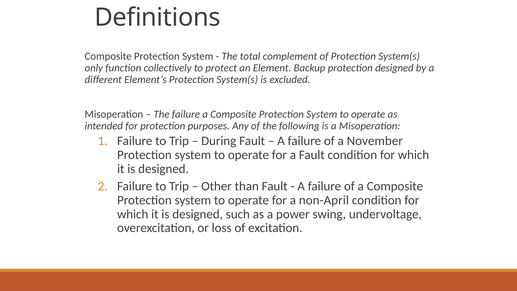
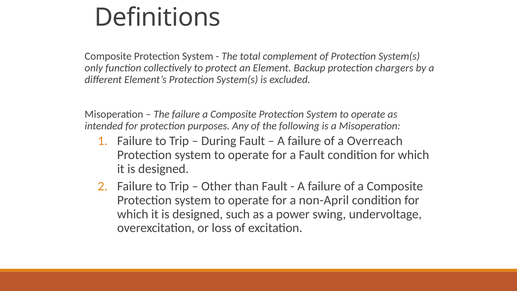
protection designed: designed -> chargers (394, 68)
November: November -> Overreach (375, 141)
